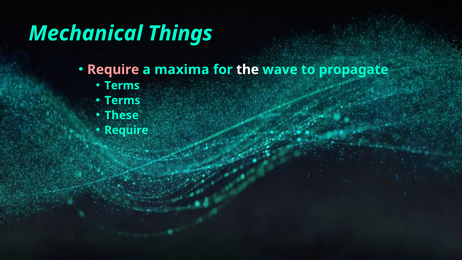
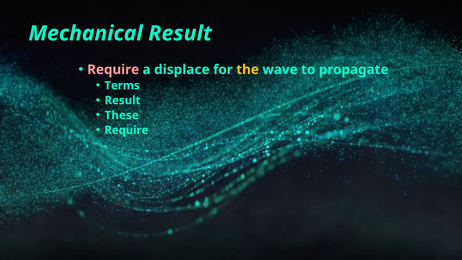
Mechanical Things: Things -> Result (180, 33)
maxima: maxima -> displace (182, 70)
the colour: white -> yellow (248, 70)
Terms: Terms -> Result (123, 100)
